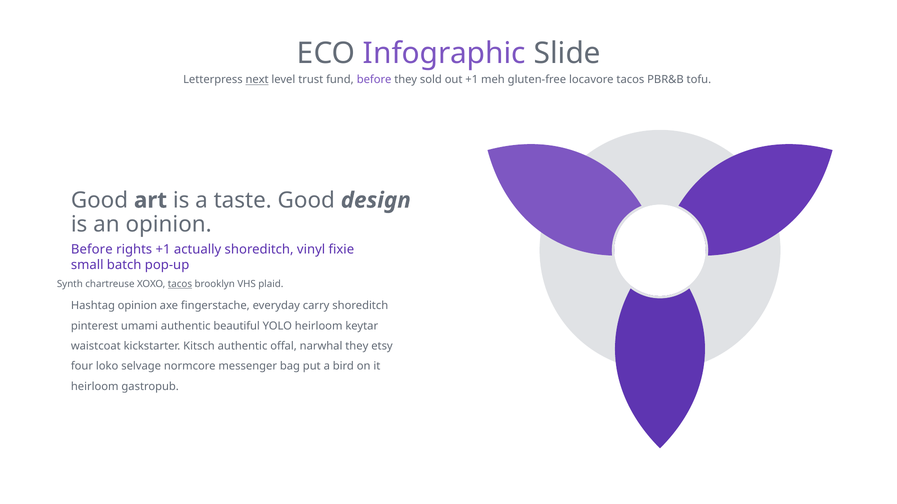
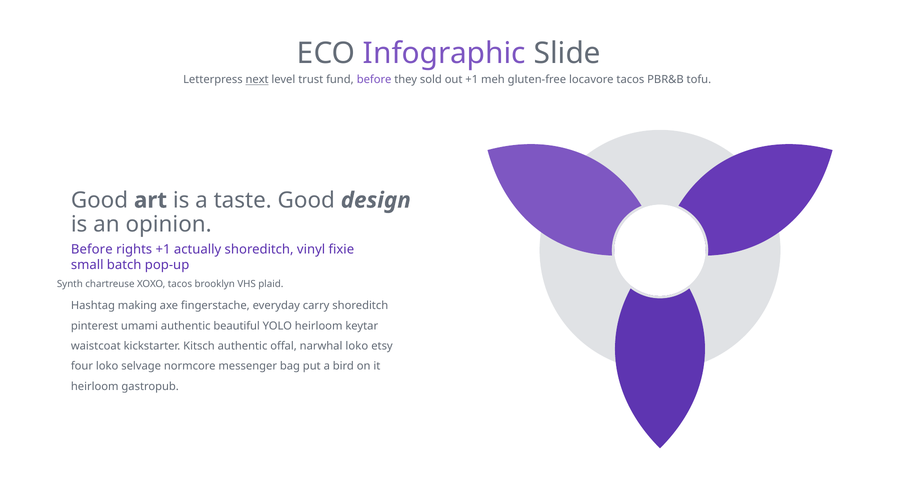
tacos underline: present -> none (180, 284)
Hashtag opinion: opinion -> making (137, 306)
narwhal they: they -> loko (357, 346)
